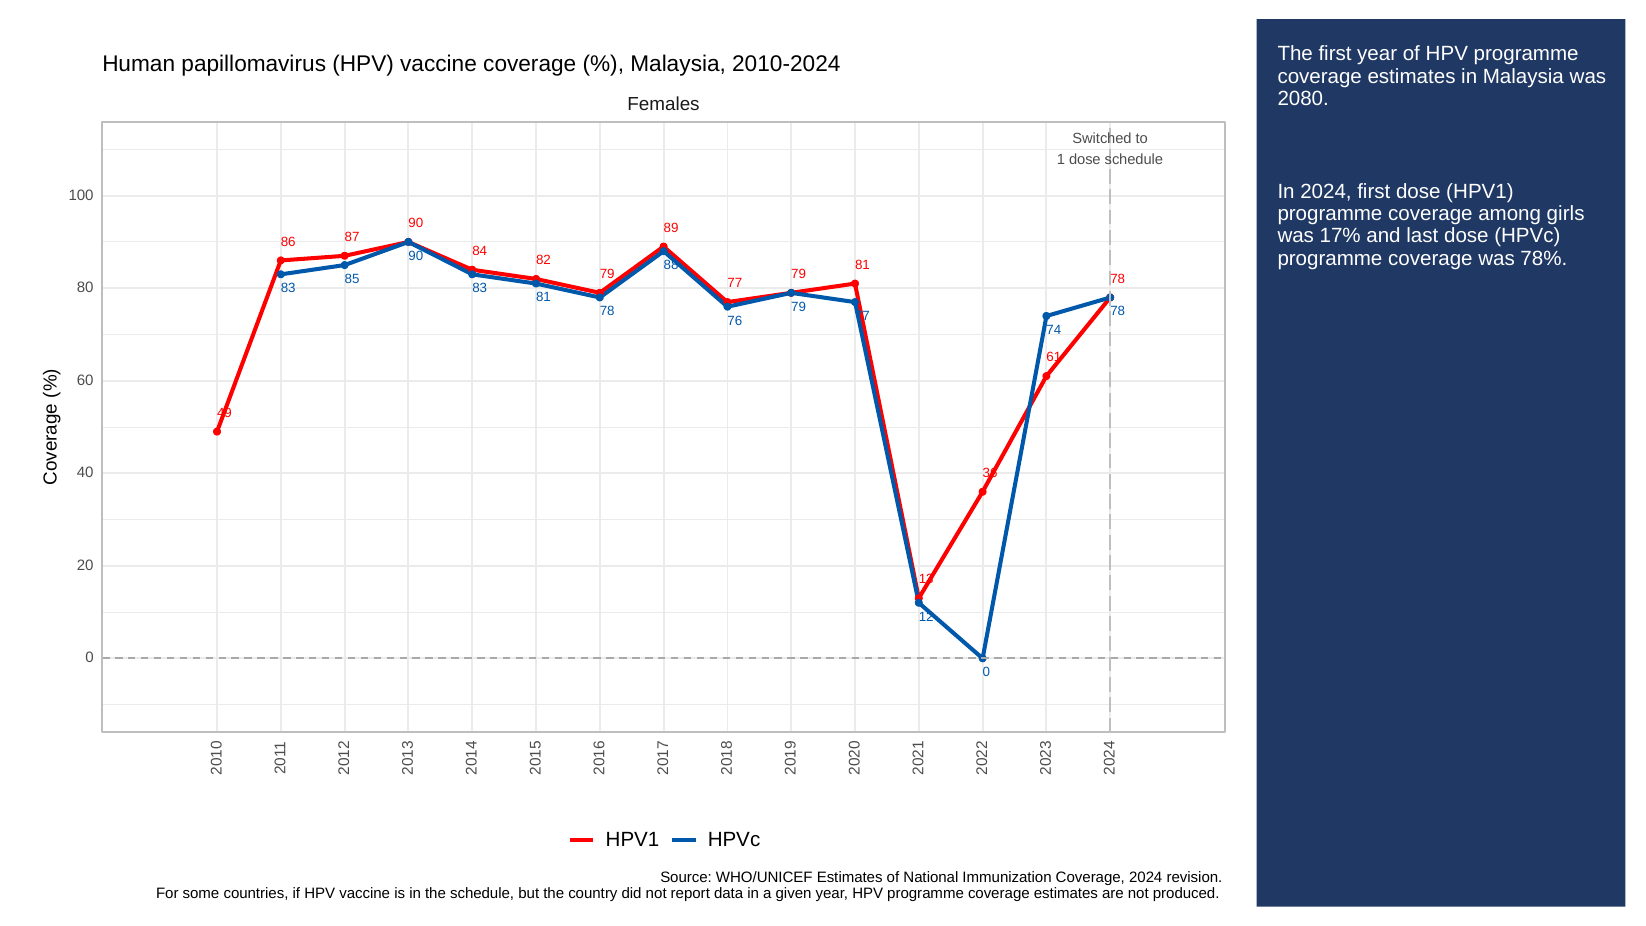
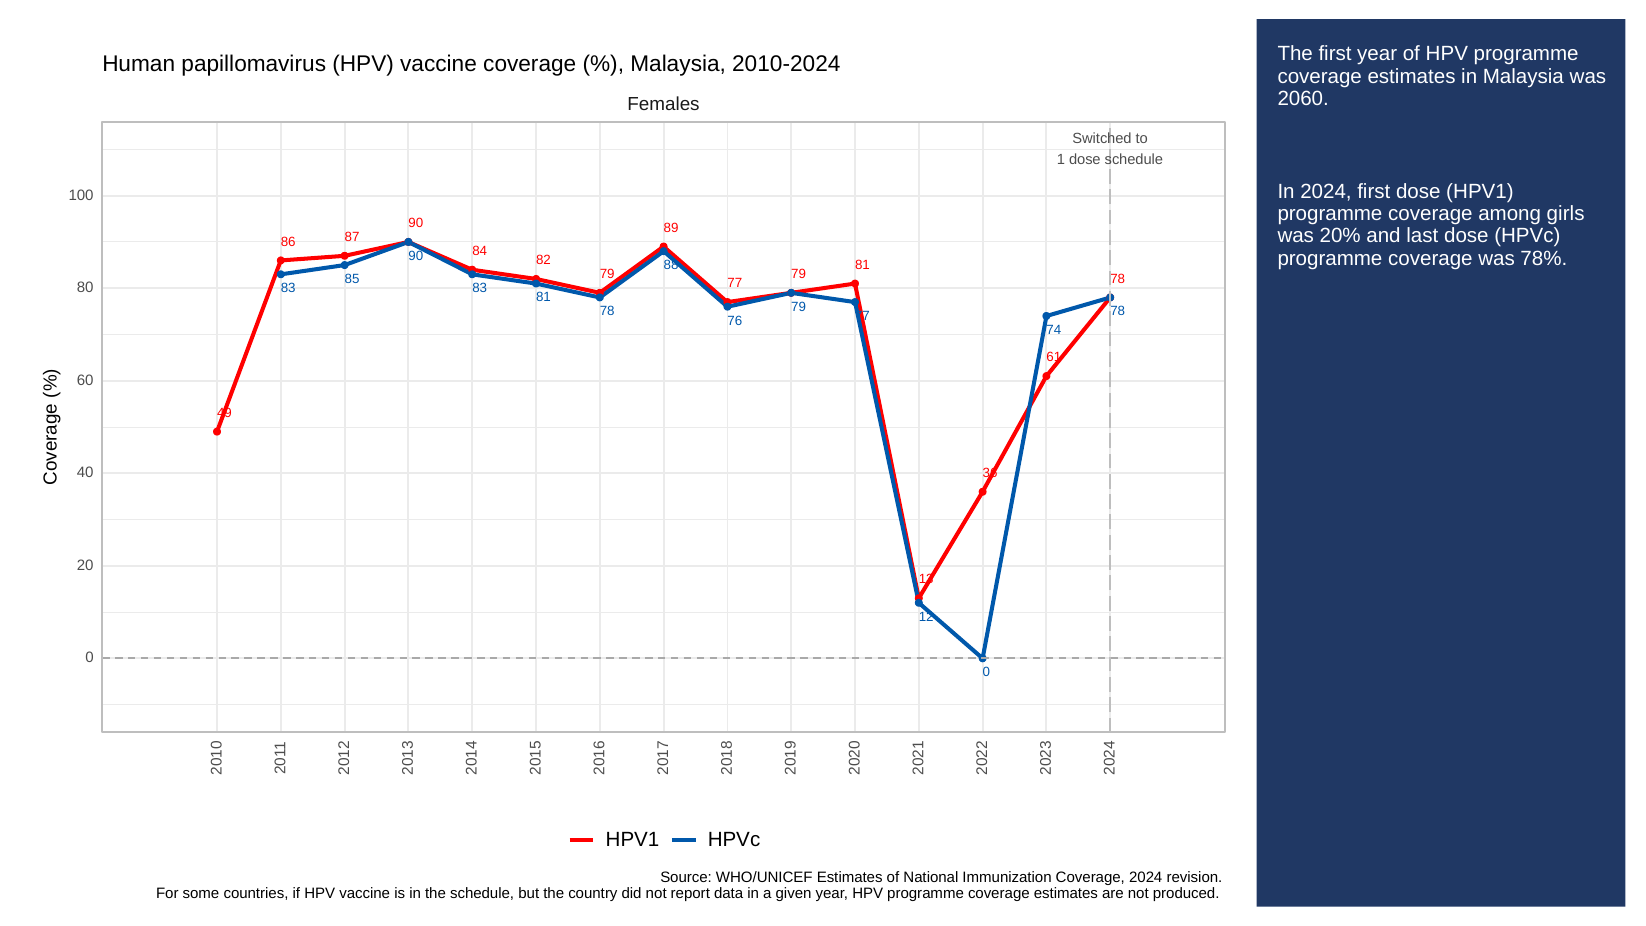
2080: 2080 -> 2060 (1303, 99)
17%: 17% -> 20% (1340, 236)
